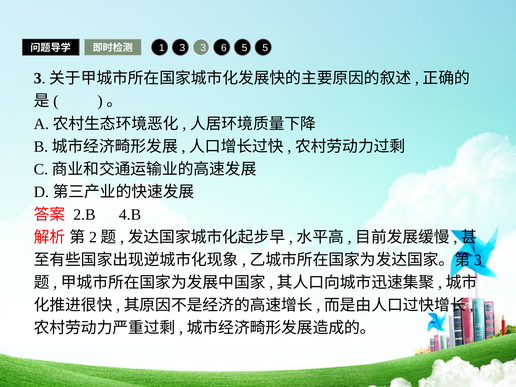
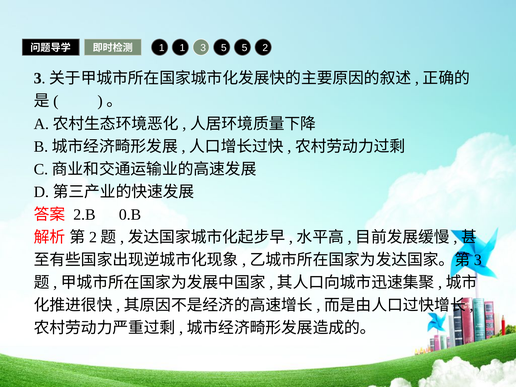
1 3: 3 -> 1 (182, 48)
3 6: 6 -> 5 (224, 48)
5 5: 5 -> 2 (265, 48)
4.B: 4.B -> 0.B (130, 215)
